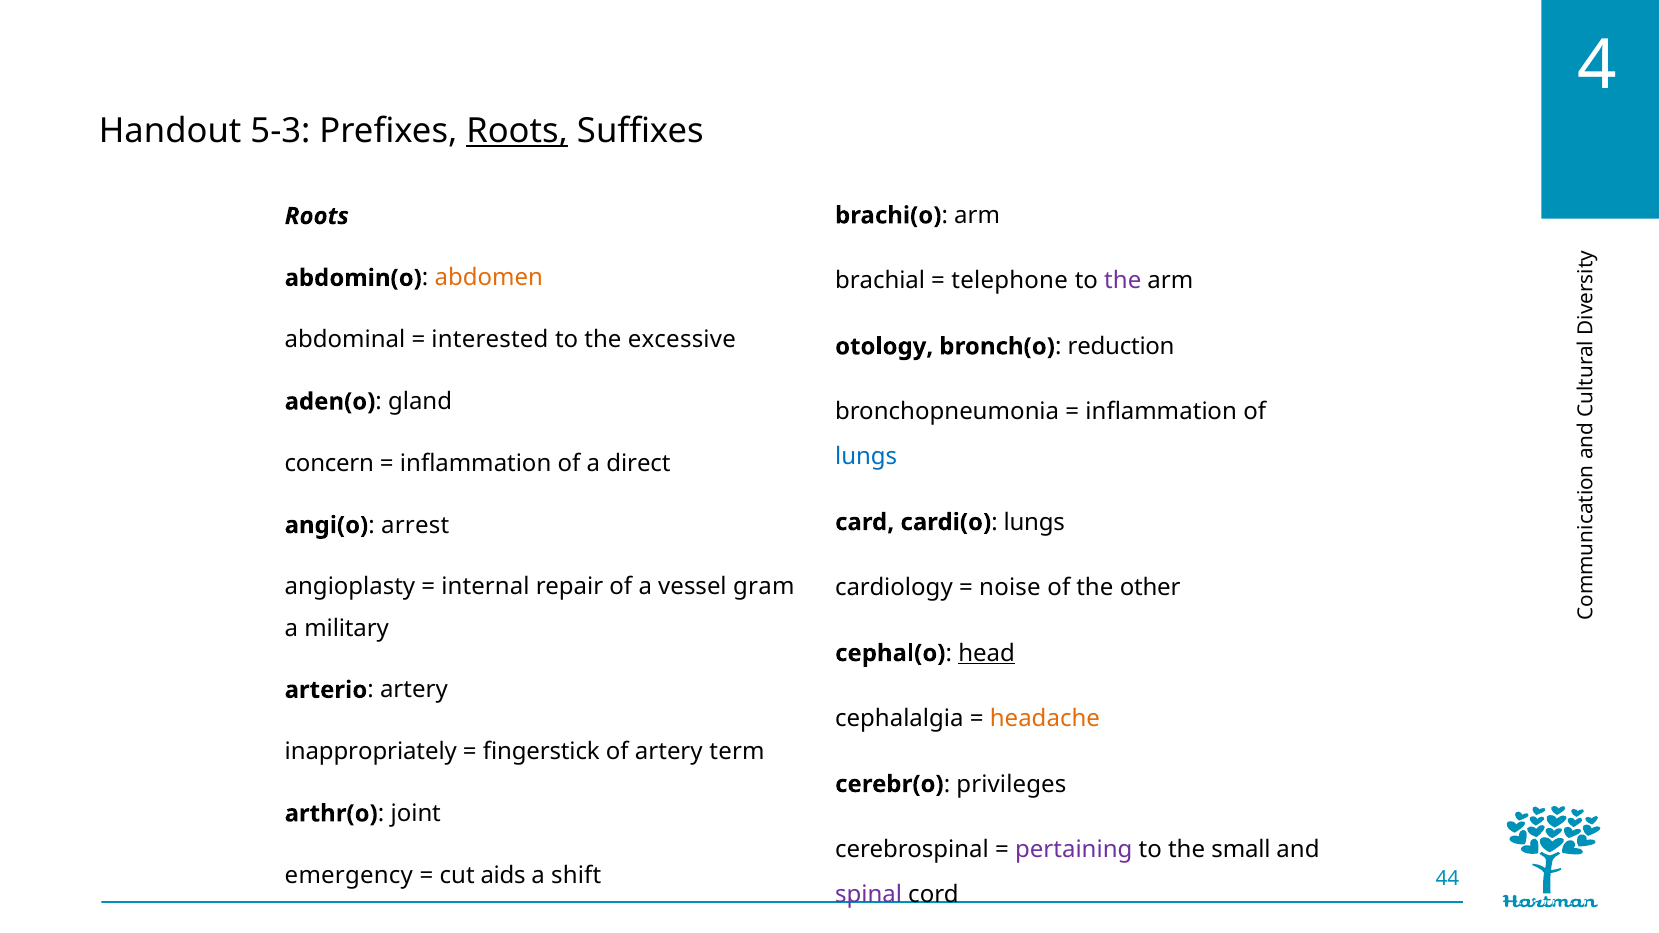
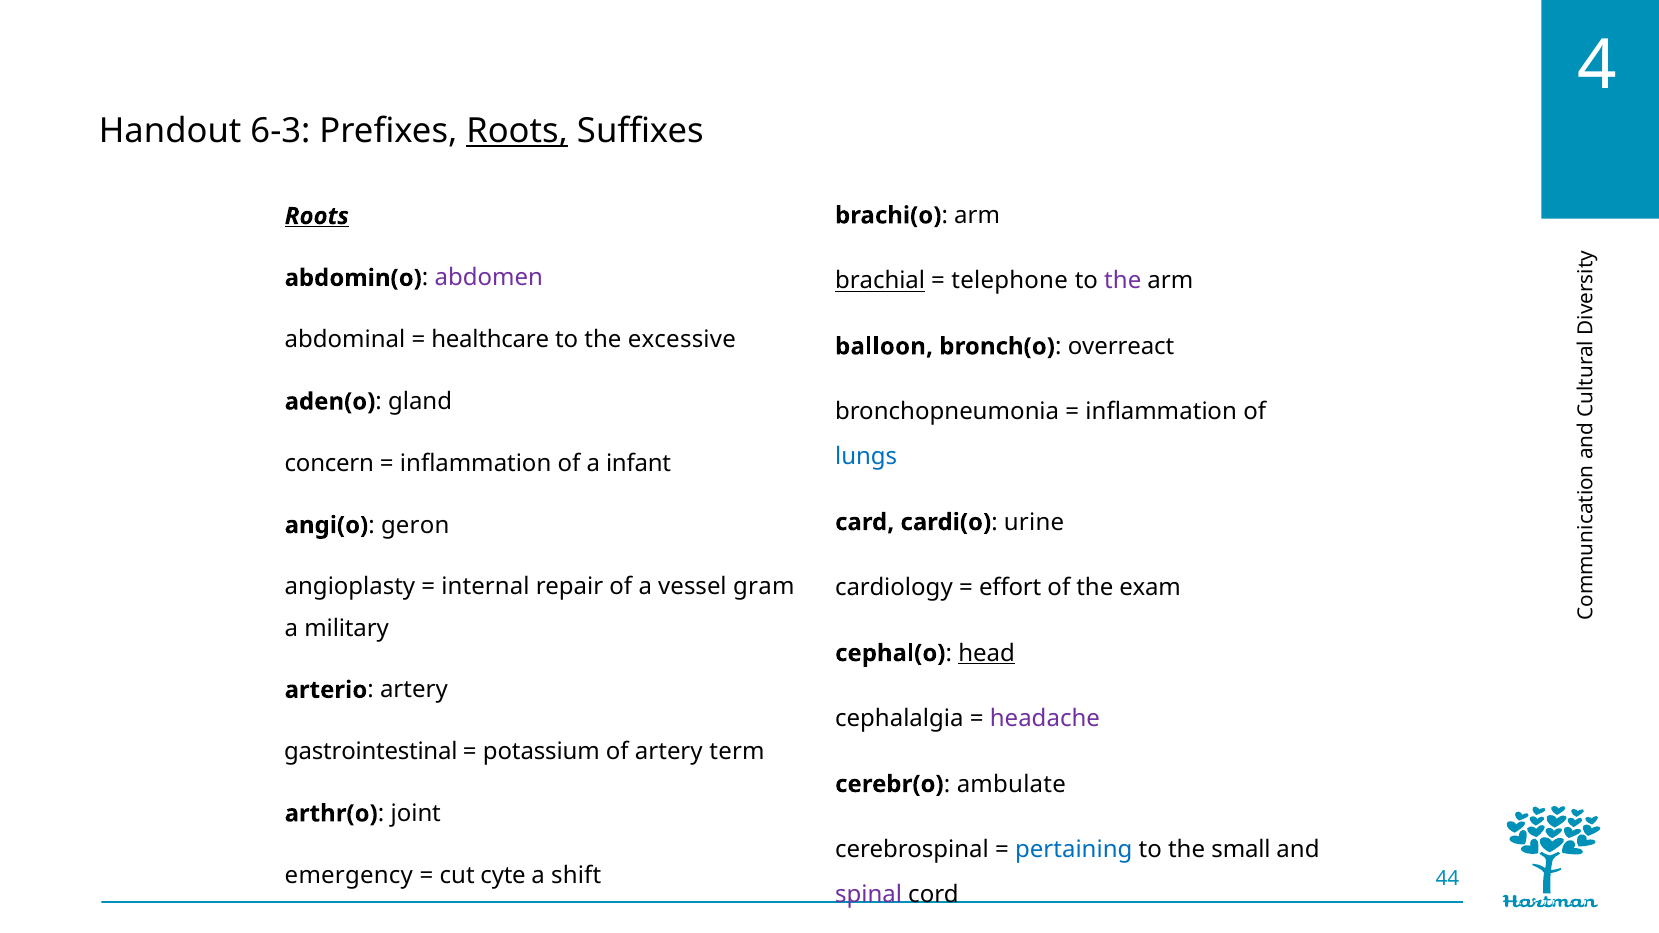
5-3: 5-3 -> 6-3 (280, 131)
Roots underline: none -> present (317, 216)
abdomen colour: orange -> purple (489, 278)
brachial underline: none -> present (880, 281)
interested: interested -> healthcare (490, 340)
otology: otology -> balloon (884, 347)
reduction: reduction -> overreact (1121, 347)
direct: direct -> infant (639, 464)
cardi(o lungs: lungs -> urine (1034, 522)
arrest: arrest -> geron (415, 525)
noise: noise -> effort (1010, 588)
other: other -> exam (1150, 588)
headache colour: orange -> purple (1045, 719)
inappropriately: inappropriately -> gastrointestinal (371, 752)
fingerstick: fingerstick -> potassium (541, 752)
privileges: privileges -> ambulate (1011, 784)
pertaining colour: purple -> blue (1074, 850)
aids: aids -> cyte (503, 876)
